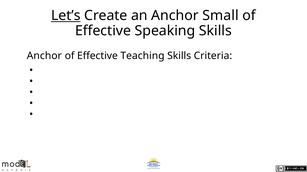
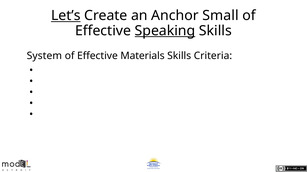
Speaking underline: none -> present (165, 31)
Anchor: Anchor -> System (44, 56)
Teaching: Teaching -> Materials (143, 56)
